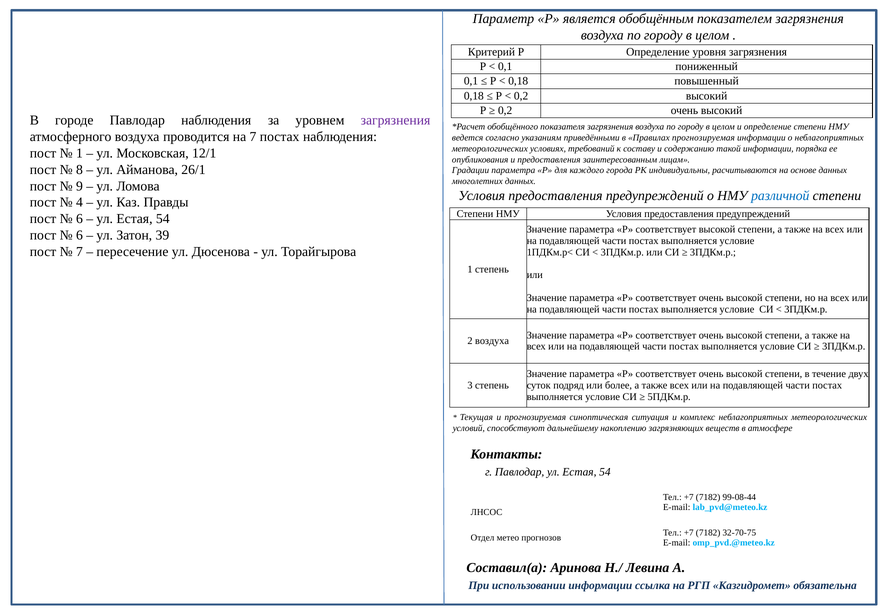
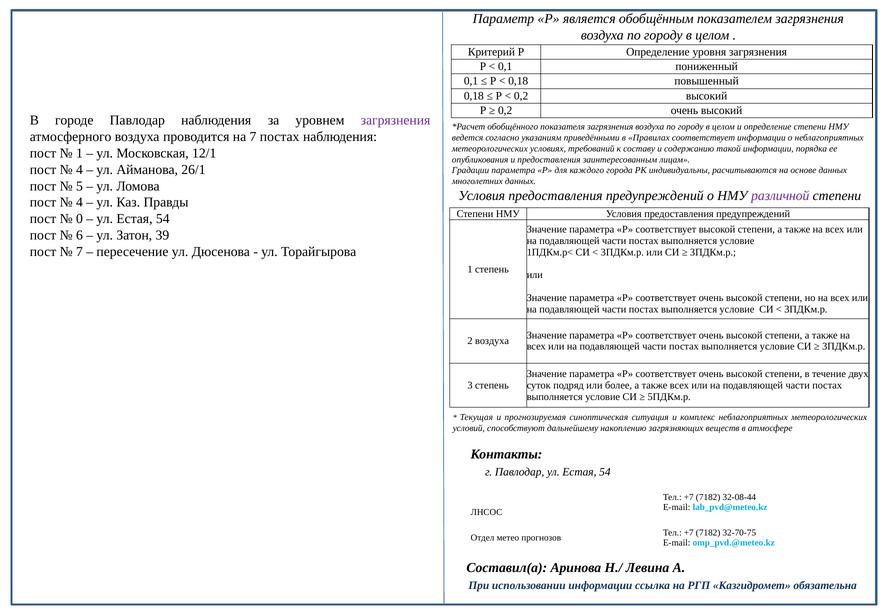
Правилах прогнозируемая: прогнозируемая -> соответствует (703, 138)
8: 8 -> 4 (79, 170)
9: 9 -> 5 (79, 186)
различной colour: blue -> purple (780, 196)
6: 6 -> 0 (79, 219)
99-08-44: 99-08-44 -> 32-08-44 (739, 497)
